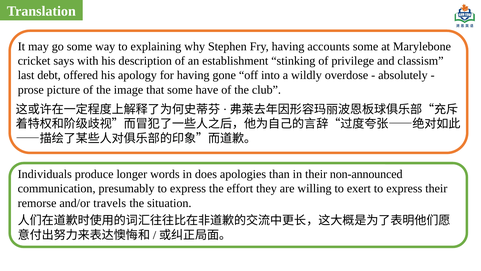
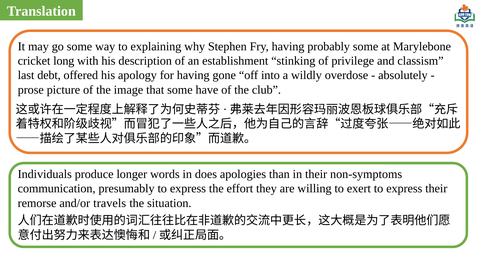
accounts: accounts -> probably (329, 46)
says: says -> long (64, 61)
non-announced: non-announced -> non-symptoms (366, 174)
